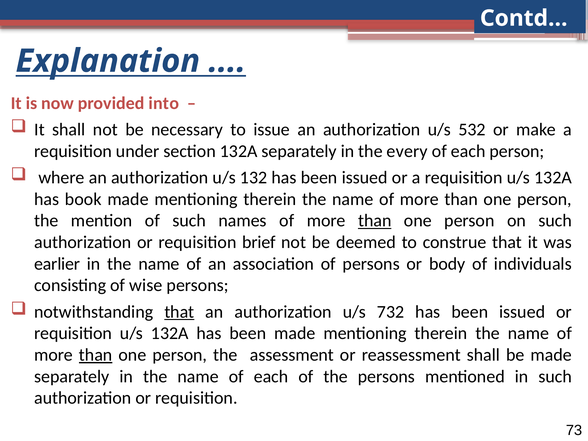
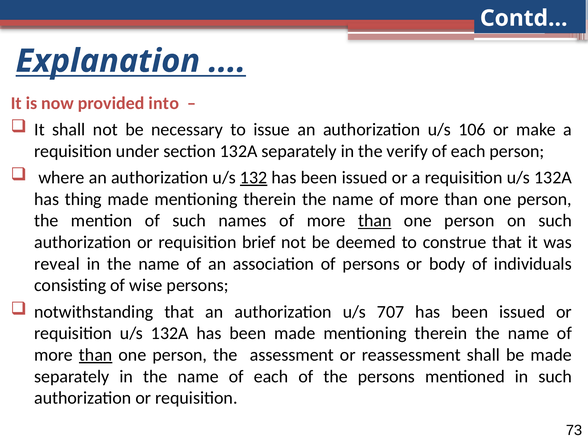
532: 532 -> 106 (472, 130)
every: every -> verify (407, 151)
132 underline: none -> present (254, 178)
book: book -> thing (83, 199)
earlier: earlier -> reveal (57, 264)
that underline: present -> none (179, 312)
732: 732 -> 707 (391, 312)
